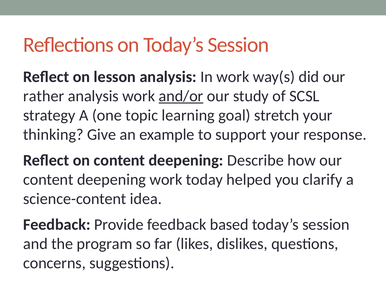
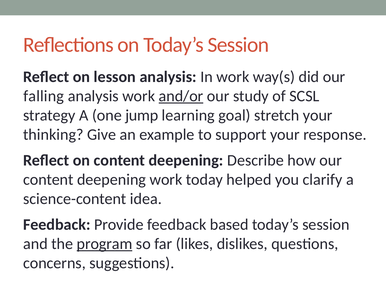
rather: rather -> falling (44, 96)
topic: topic -> jump (142, 116)
program underline: none -> present (105, 244)
